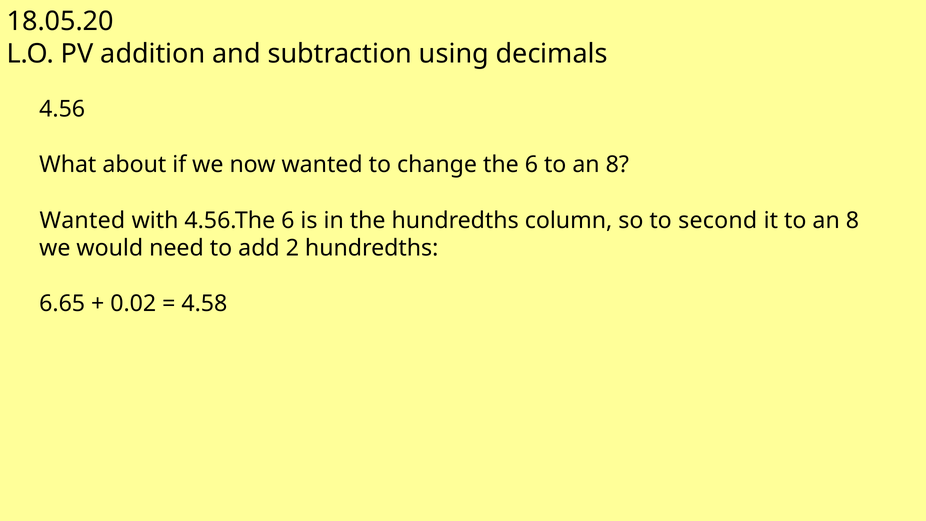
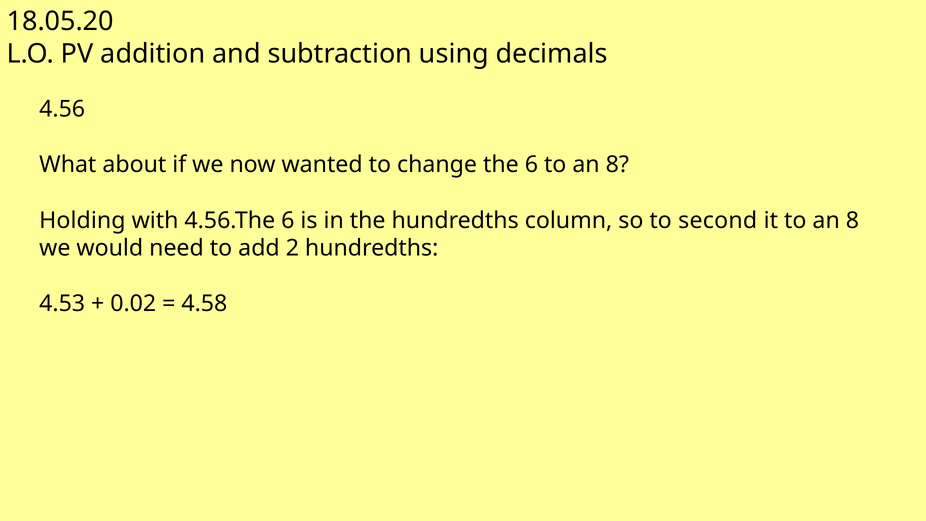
Wanted: Wanted -> Holding (82, 220)
6.65: 6.65 -> 4.53 (62, 304)
